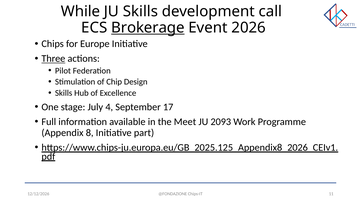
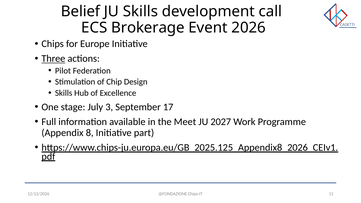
While: While -> Belief (81, 11)
Brokerage underline: present -> none (148, 28)
4: 4 -> 3 (109, 107)
2093: 2093 -> 2027 (221, 122)
